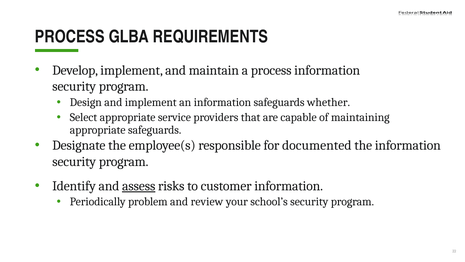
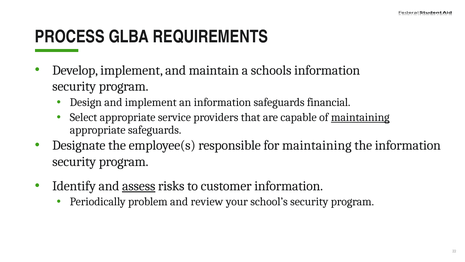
a process: process -> schools (271, 70)
whether: whether -> financial (329, 102)
maintaining underline: none -> present (360, 117)
for documented: documented -> maintaining (317, 145)
